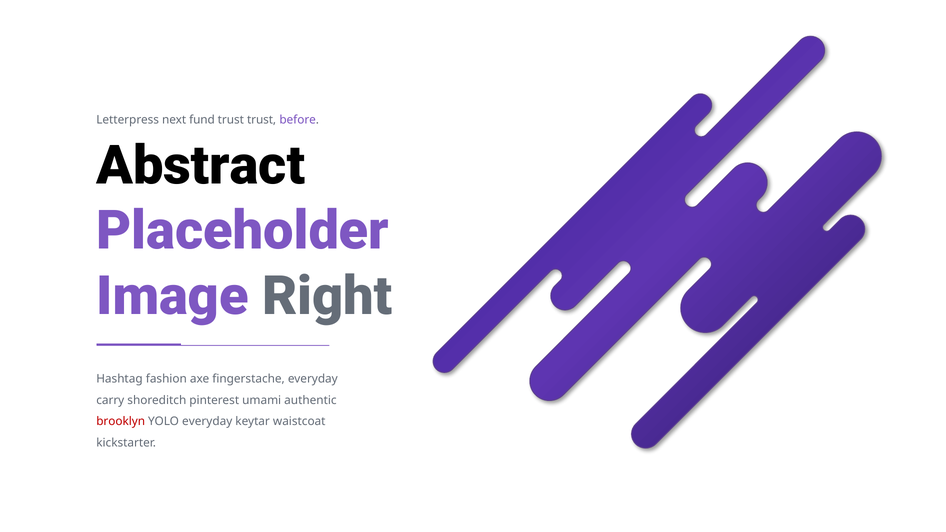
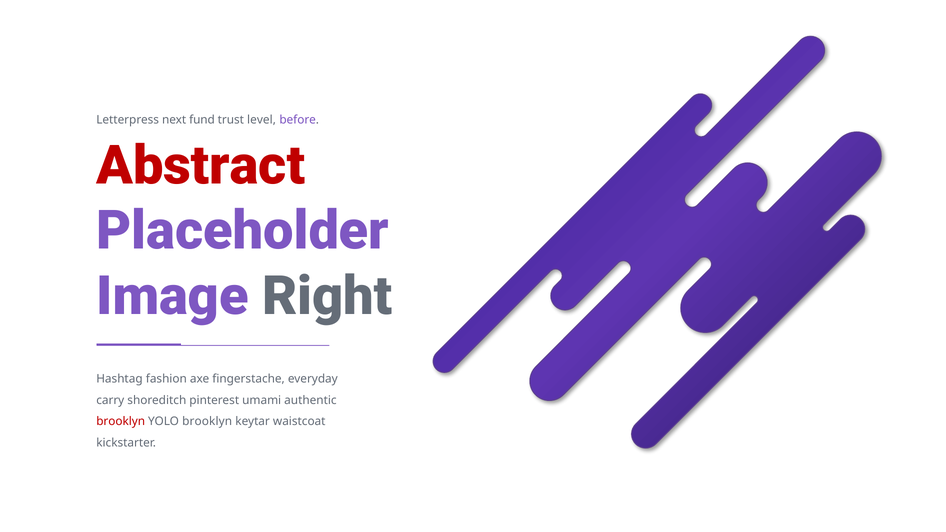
trust trust: trust -> level (262, 120)
Abstract colour: black -> red (201, 166)
YOLO everyday: everyday -> brooklyn (207, 422)
